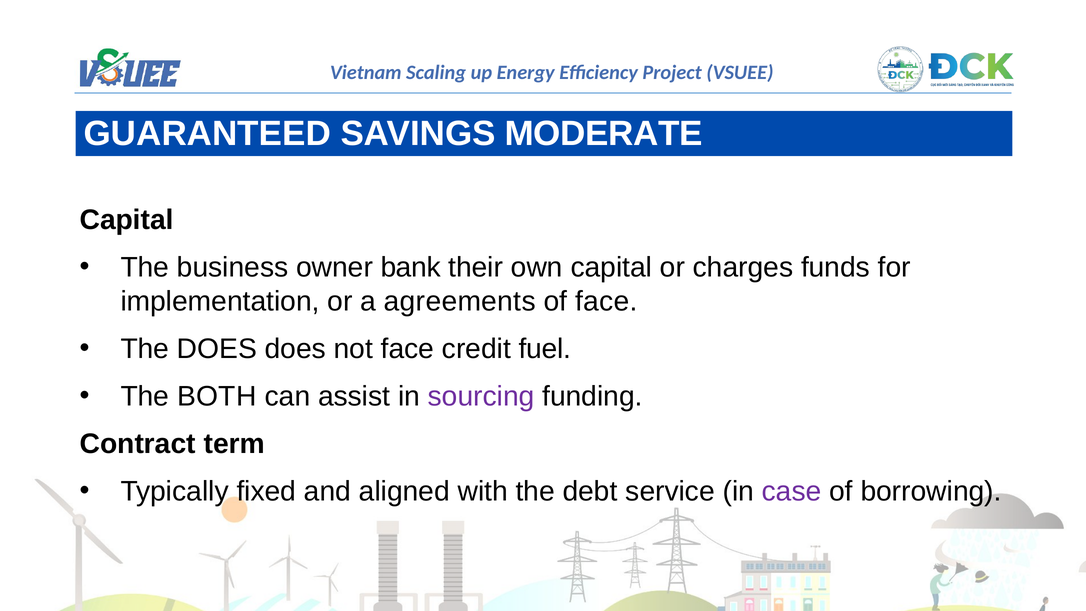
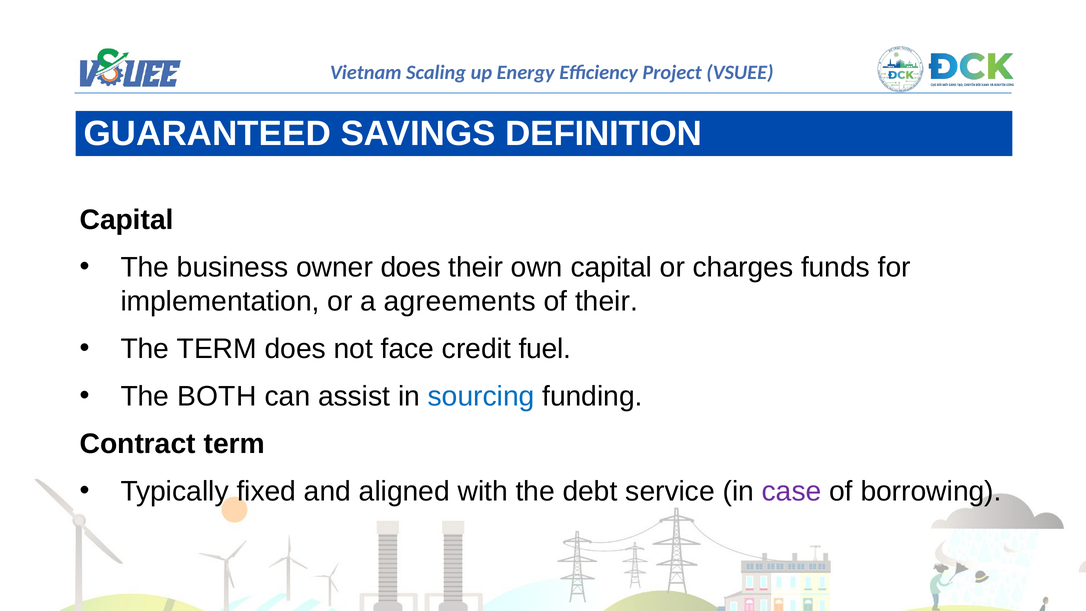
MODERATE: MODERATE -> DEFINITION (604, 134)
owner bank: bank -> does (411, 268)
of face: face -> their (606, 301)
The DOES: DOES -> TERM (217, 349)
sourcing colour: purple -> blue (481, 396)
